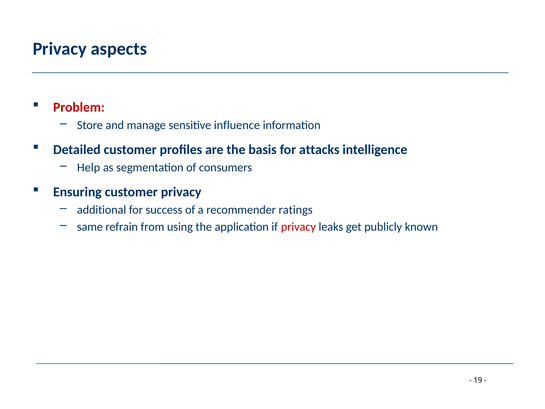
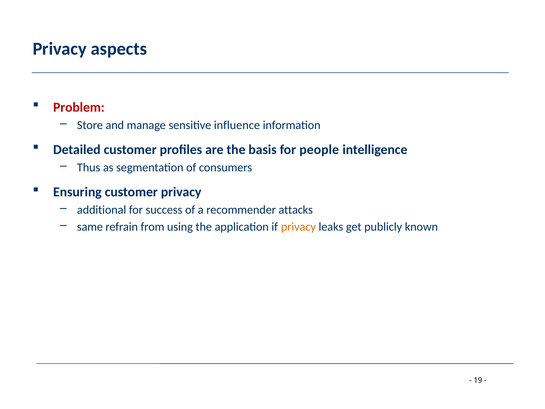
attacks: attacks -> people (319, 150)
Help: Help -> Thus (89, 167)
ratings: ratings -> attacks (296, 210)
privacy colour: red -> orange (298, 227)
